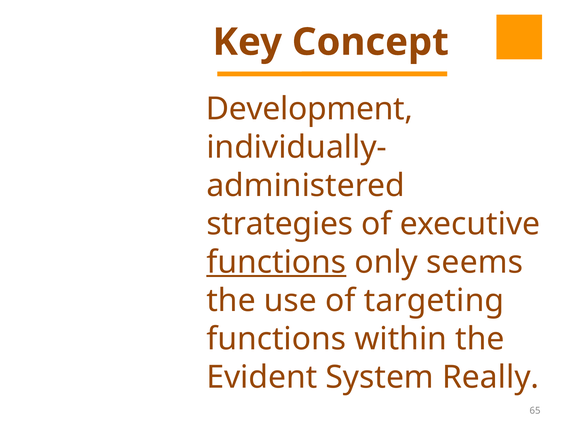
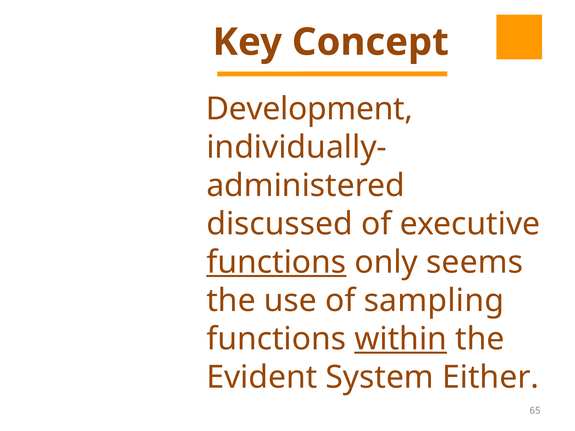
strategies: strategies -> discussed (280, 224)
targeting: targeting -> sampling (434, 301)
within underline: none -> present (401, 339)
Really: Really -> Either (491, 377)
